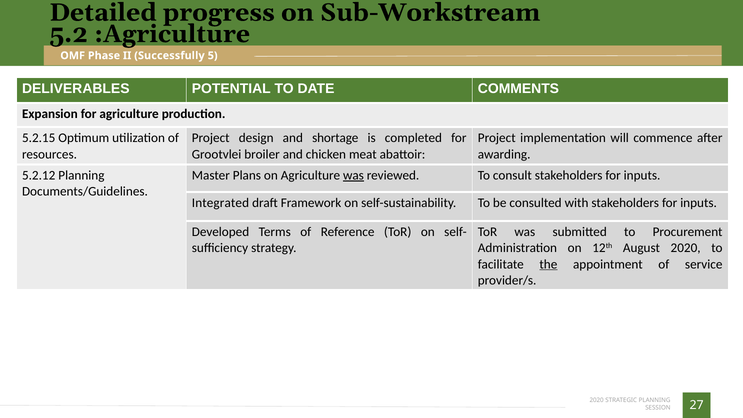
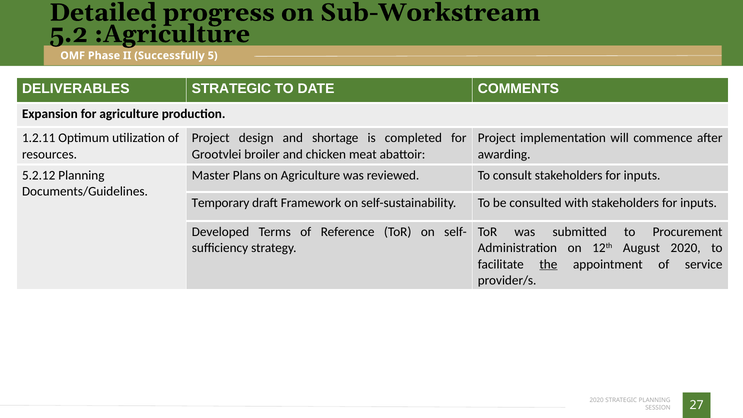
DELIVERABLES POTENTIAL: POTENTIAL -> STRATEGIC (231, 89)
5.2.15: 5.2.15 -> 1.2.11 (39, 138)
was underline: present -> none (353, 175)
Integrated: Integrated -> Temporary (221, 203)
